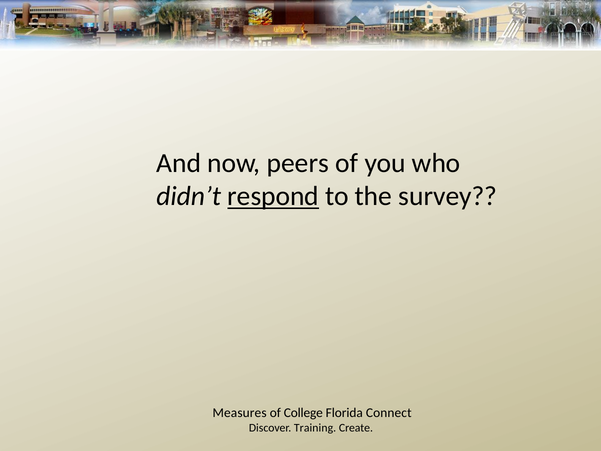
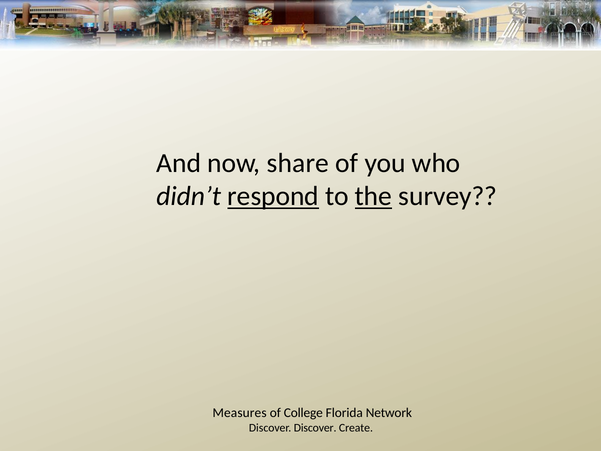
peers: peers -> share (298, 163)
the underline: none -> present (373, 196)
Connect: Connect -> Network (389, 413)
Discover Training: Training -> Discover (315, 427)
